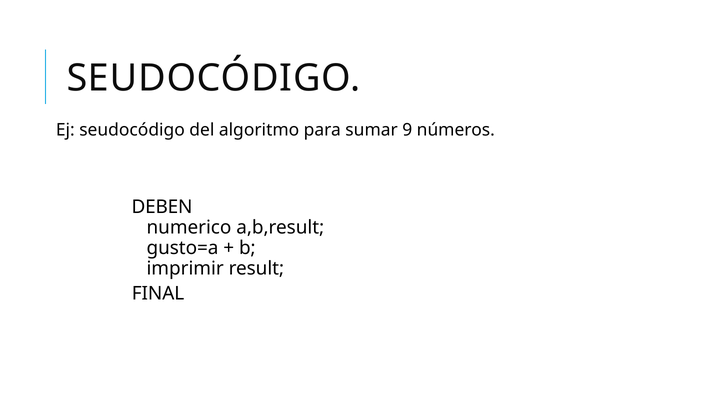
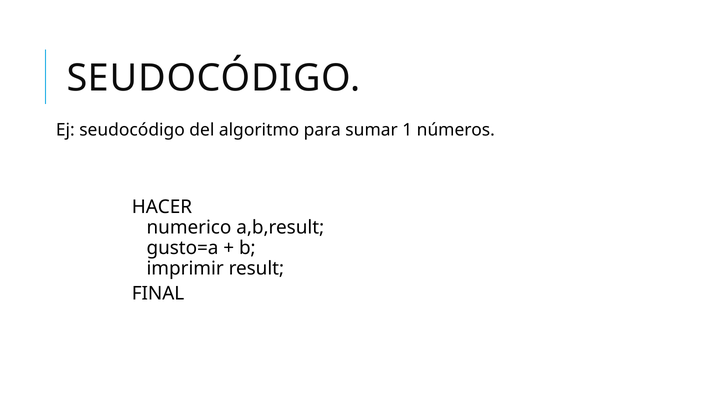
9: 9 -> 1 (407, 130)
DEBEN: DEBEN -> HACER (162, 207)
